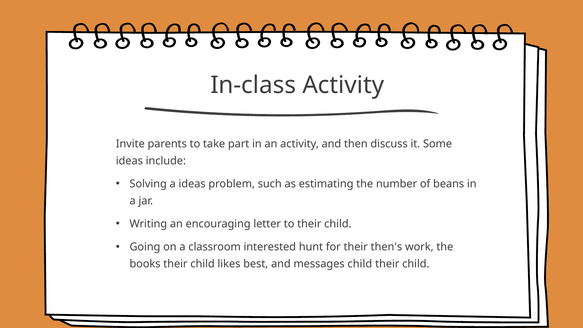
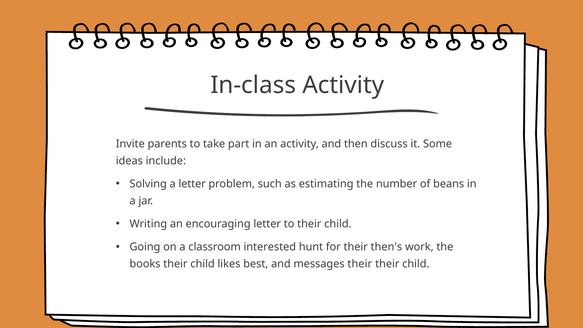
a ideas: ideas -> letter (192, 184)
messages child: child -> their (360, 264)
